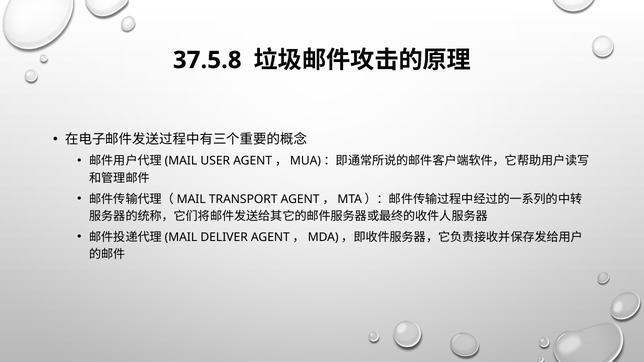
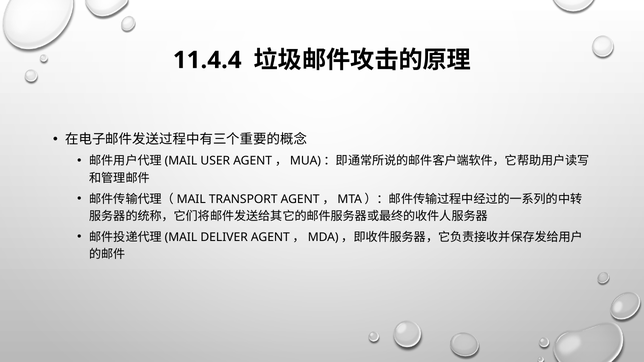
37.5.8: 37.5.8 -> 11.4.4 (207, 60)
